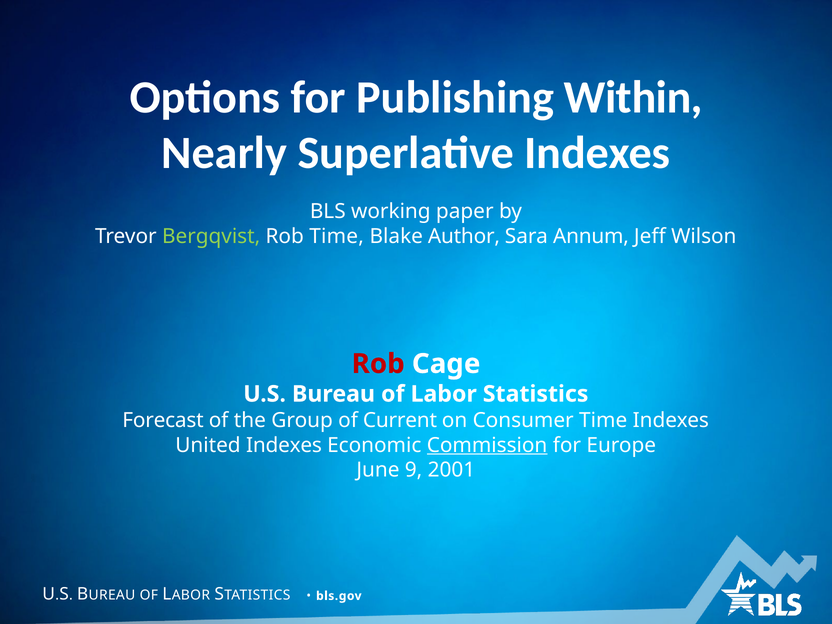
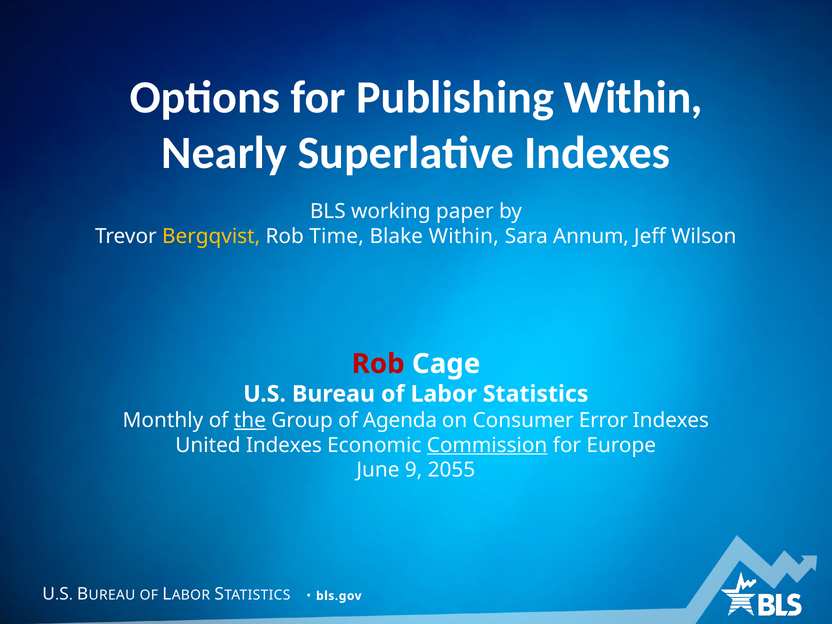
Bergqvist colour: light green -> yellow (211, 236)
Blake Author: Author -> Within (464, 236)
Forecast: Forecast -> Monthly (163, 420)
the underline: none -> present (250, 420)
Current: Current -> Agenda (400, 420)
Consumer Time: Time -> Error (603, 420)
2001: 2001 -> 2055 (451, 470)
